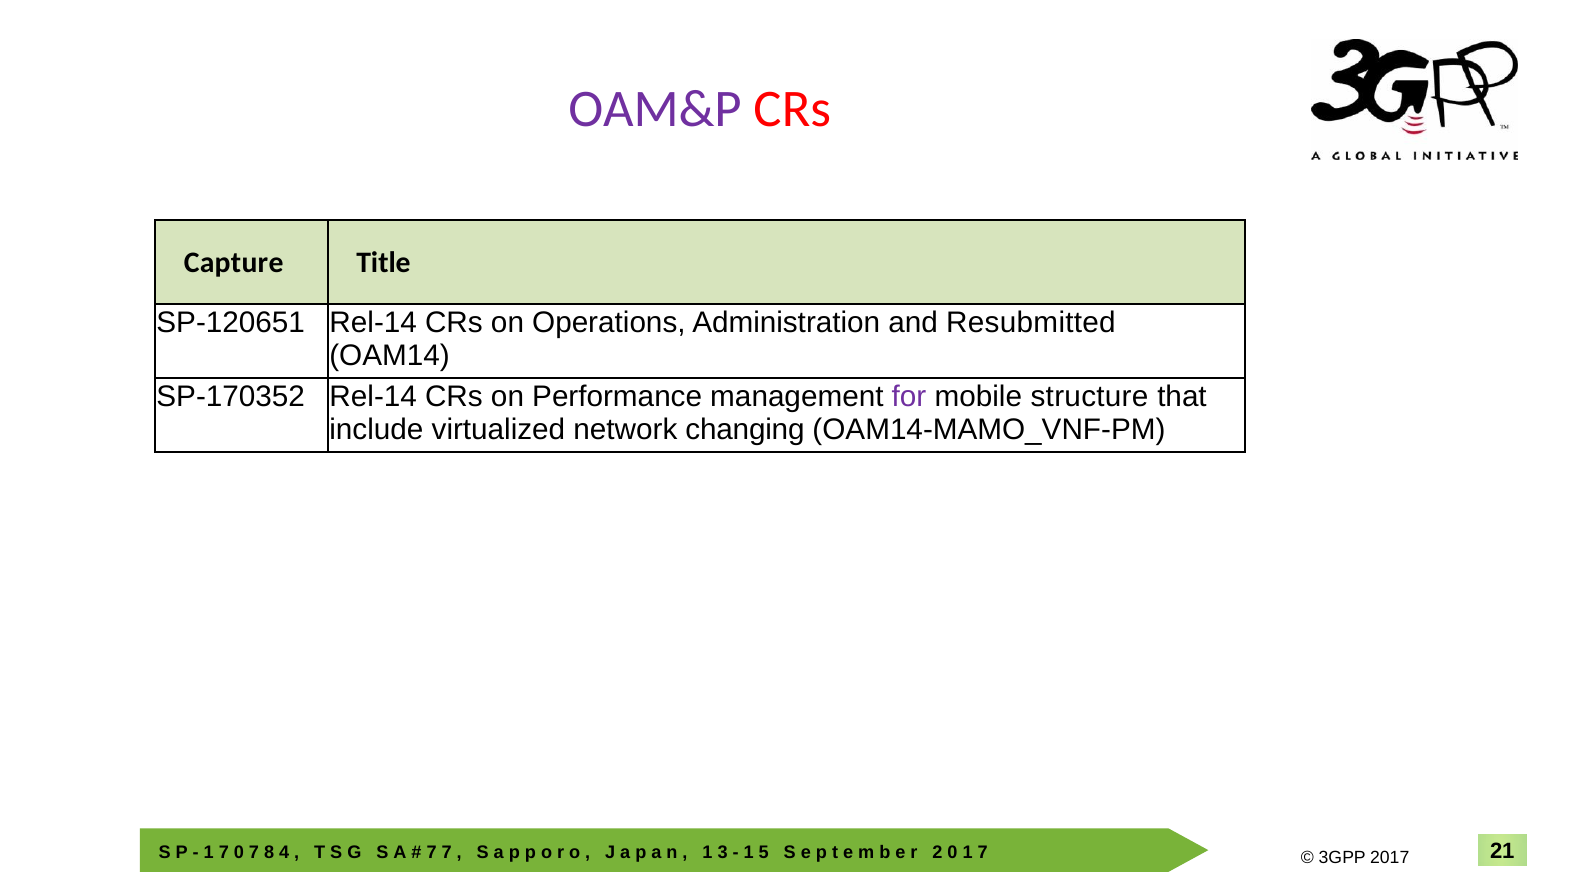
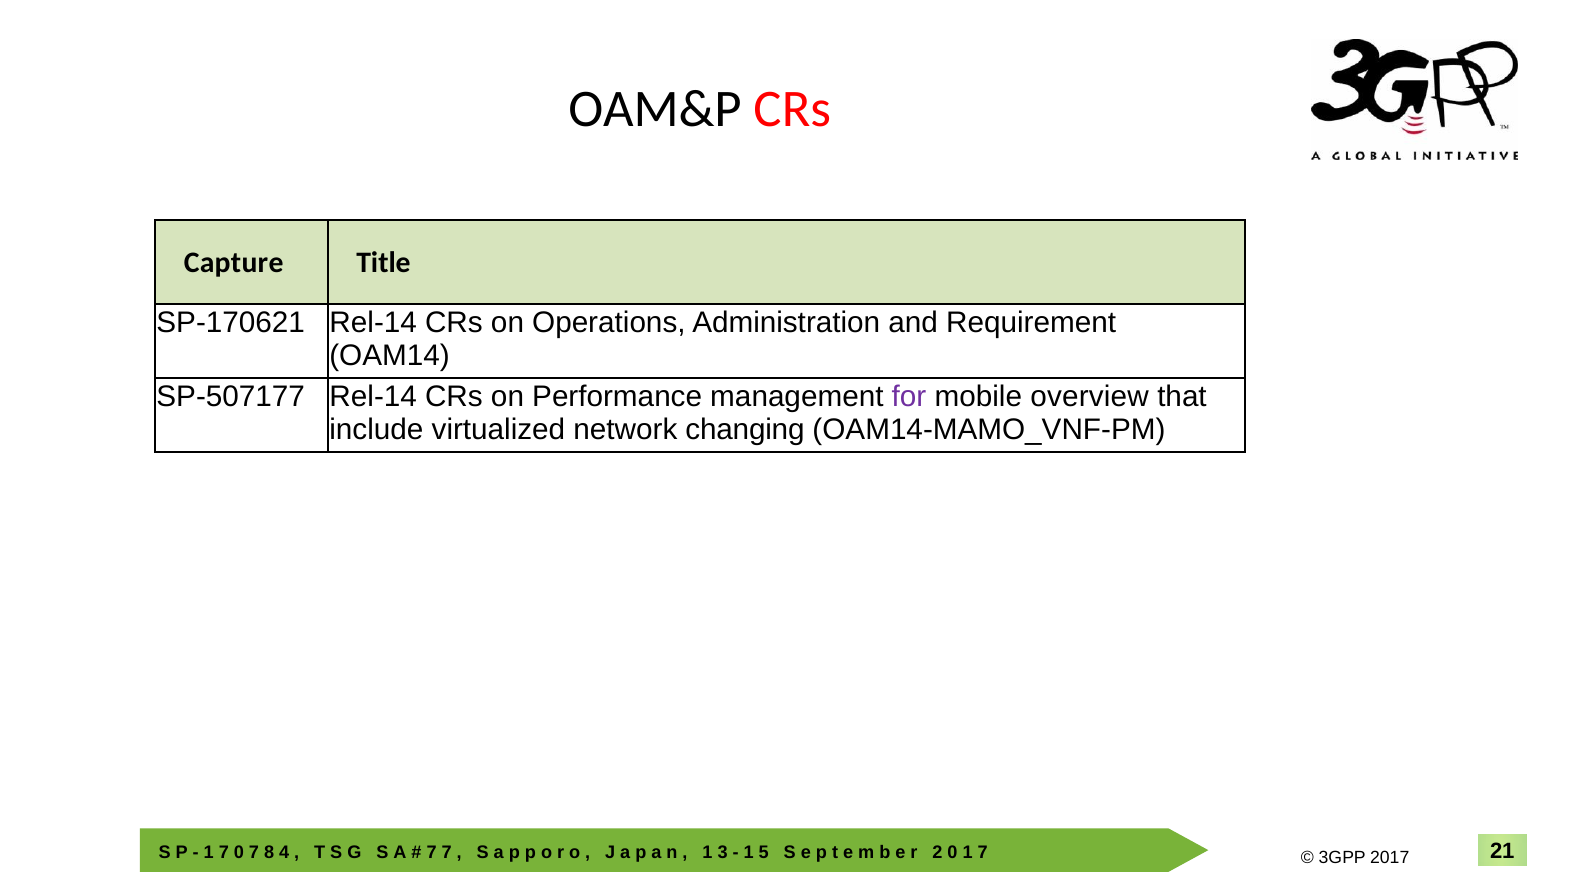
OAM&P colour: purple -> black (655, 109)
SP-120651: SP-120651 -> SP-170621 (231, 323)
Resubmitted: Resubmitted -> Requirement (1031, 323)
SP-170352: SP-170352 -> SP-507177 (231, 396)
structure: structure -> overview (1090, 396)
